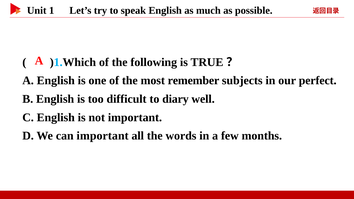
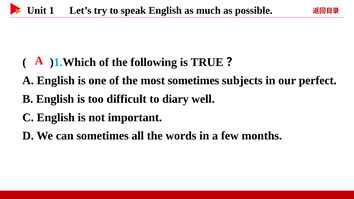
most remember: remember -> sometimes (193, 81)
can important: important -> sometimes (103, 136)
